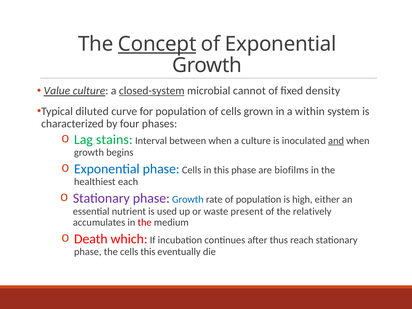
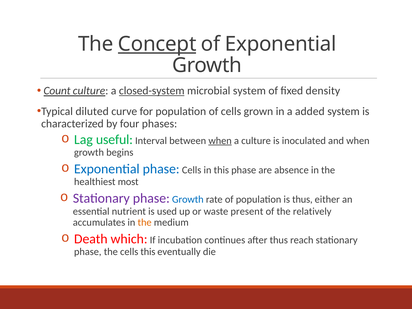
Value: Value -> Count (57, 91)
microbial cannot: cannot -> system (249, 91)
within: within -> added (310, 111)
stains: stains -> useful (114, 140)
when underline: none -> present (220, 141)
and underline: present -> none (336, 141)
biofilms: biofilms -> absence (291, 170)
each: each -> most (128, 182)
is high: high -> thus (302, 199)
the colour: red -> orange (145, 222)
